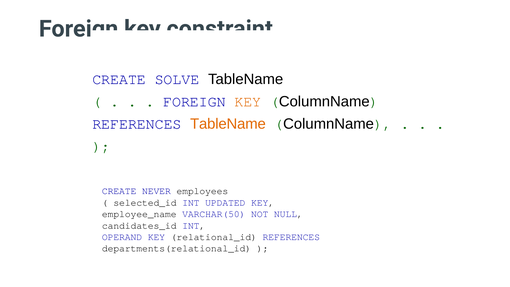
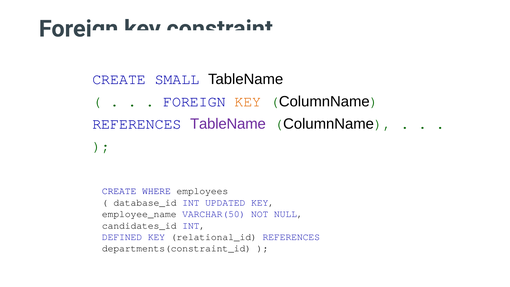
SOLVE: SOLVE -> SMALL (177, 79)
TableName colour: orange -> purple (228, 124)
NEVER: NEVER -> WHERE (156, 191)
selected_id: selected_id -> database_id (145, 202)
OPERAND: OPERAND -> DEFINED (122, 237)
departments(relational_id: departments(relational_id -> departments(constraint_id (177, 248)
